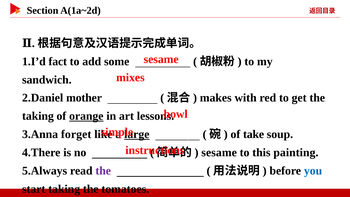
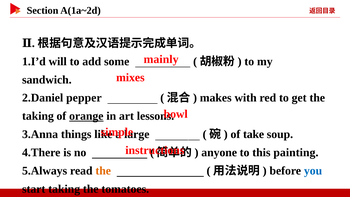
sesame: sesame -> mainly (161, 59)
fact: fact -> will (58, 61)
mother: mother -> pepper (84, 98)
forget: forget -> things (76, 134)
large underline: present -> none (137, 134)
sesame: sesame -> anyone (219, 152)
the colour: purple -> orange (103, 171)
